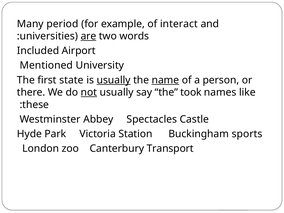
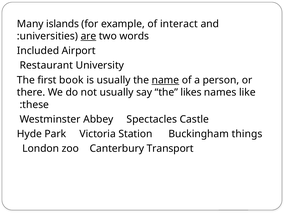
period: period -> islands (63, 24)
Mentioned: Mentioned -> Restaurant (46, 65)
state: state -> book (71, 80)
usually underline: present -> none (114, 80)
not underline: present -> none (89, 92)
took: took -> likes (191, 92)
sports: sports -> things (247, 134)
